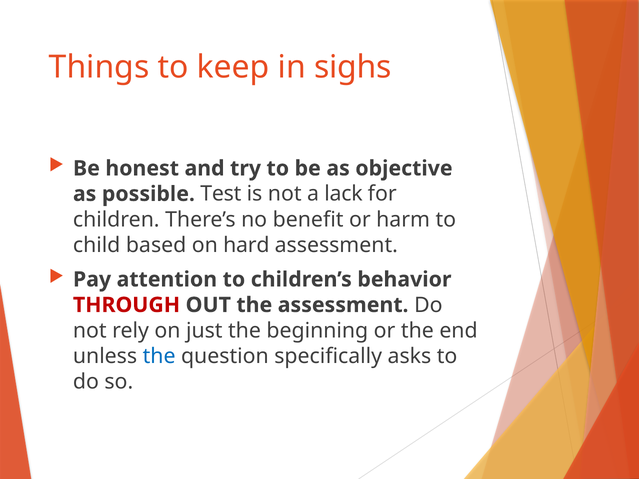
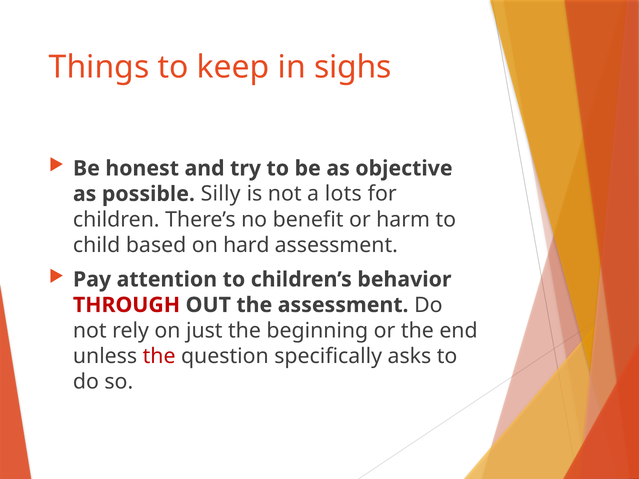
Test: Test -> Silly (221, 194)
lack: lack -> lots (343, 194)
the colour: blue -> red (159, 356)
